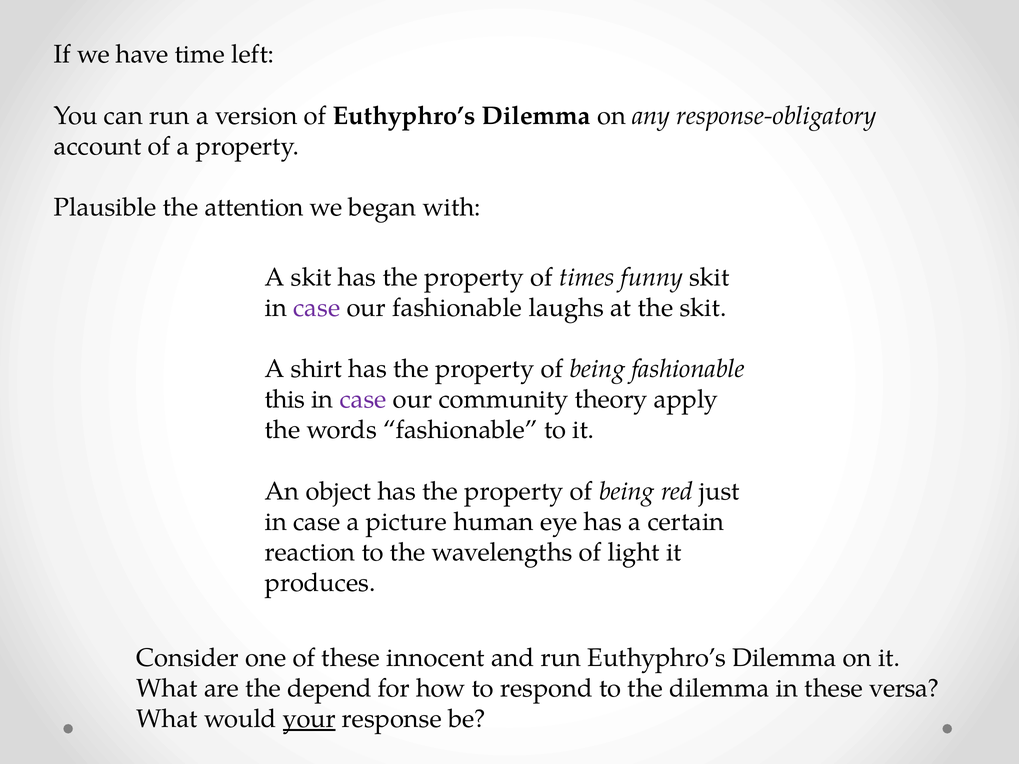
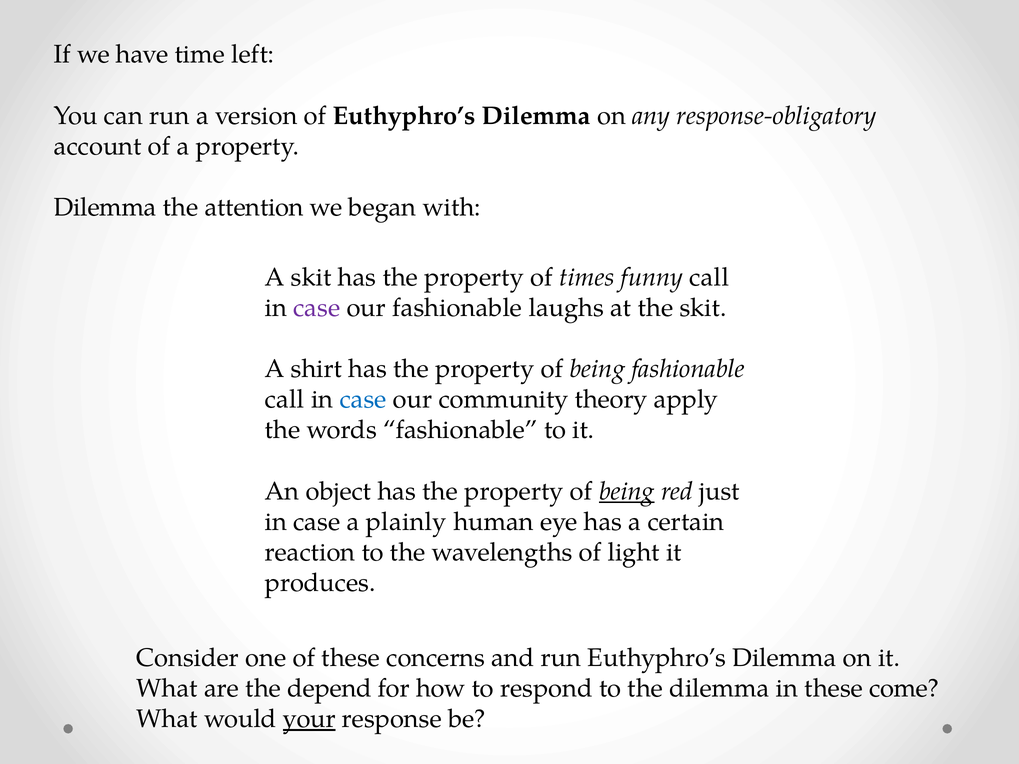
Plausible: Plausible -> Dilemma (105, 207)
funny skit: skit -> call (709, 277)
this: this -> call (285, 400)
case colour: purple -> blue (363, 400)
being underline: none -> present (627, 491)
picture: picture -> plainly (406, 522)
innocent: innocent -> concerns (436, 658)
versa: versa -> come (904, 689)
